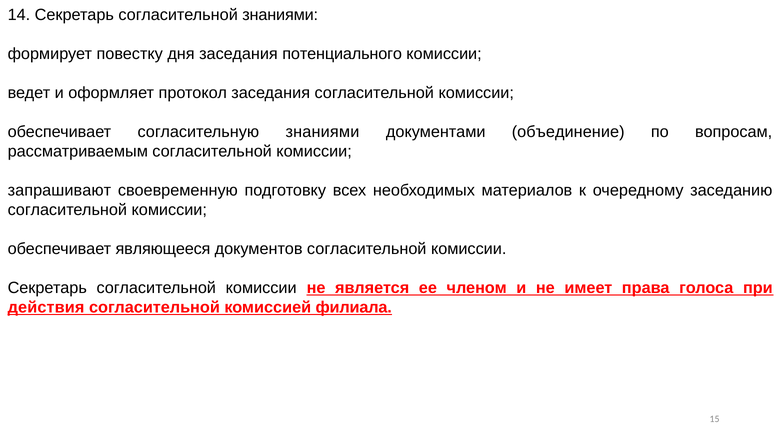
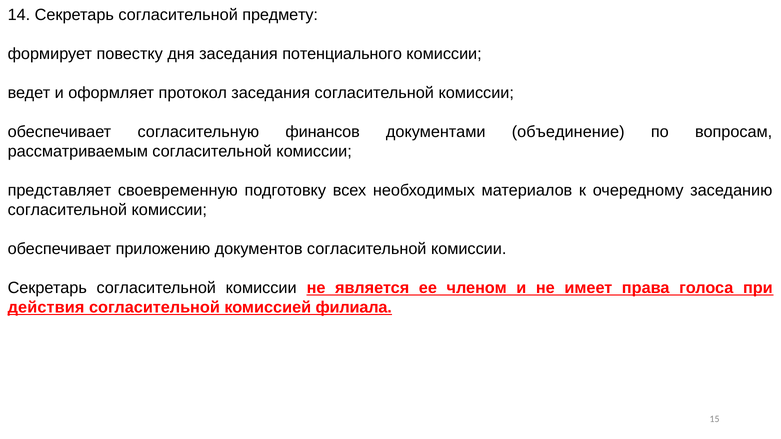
согласительной знаниями: знаниями -> предмету (280, 15)
согласительную знаниями: знаниями -> финансов (323, 132)
запрашивают: запрашивают -> представляет (59, 190)
являющееся: являющееся -> приложению (163, 249)
